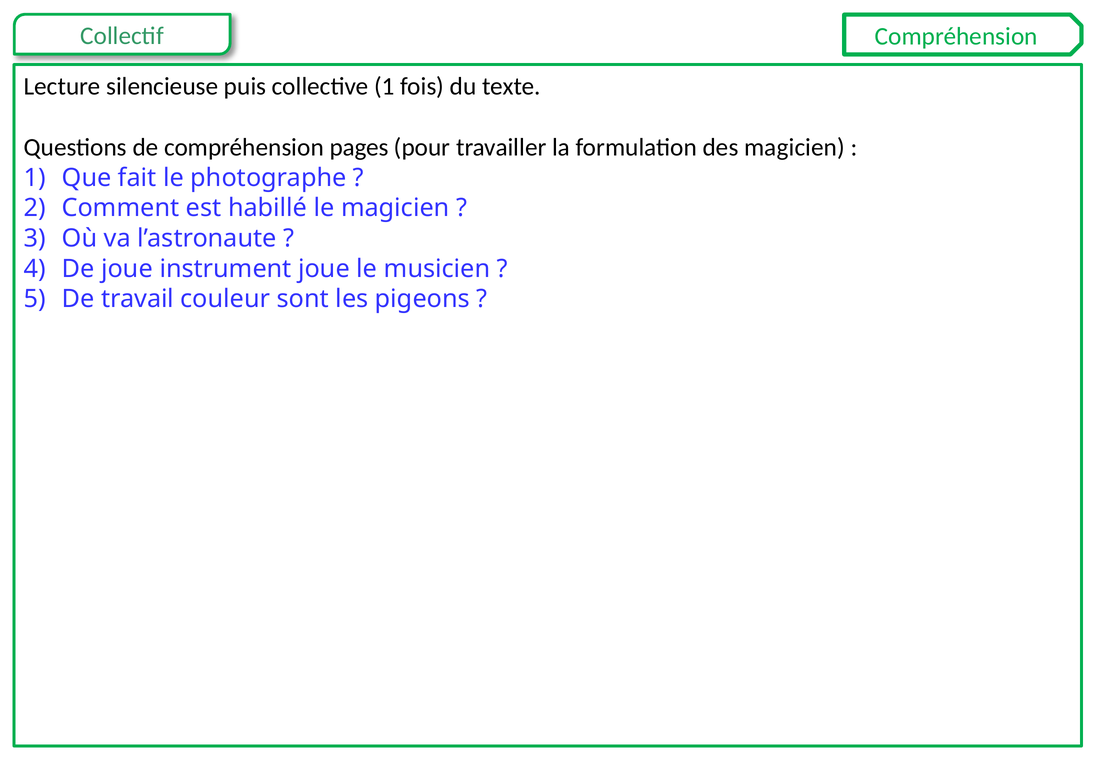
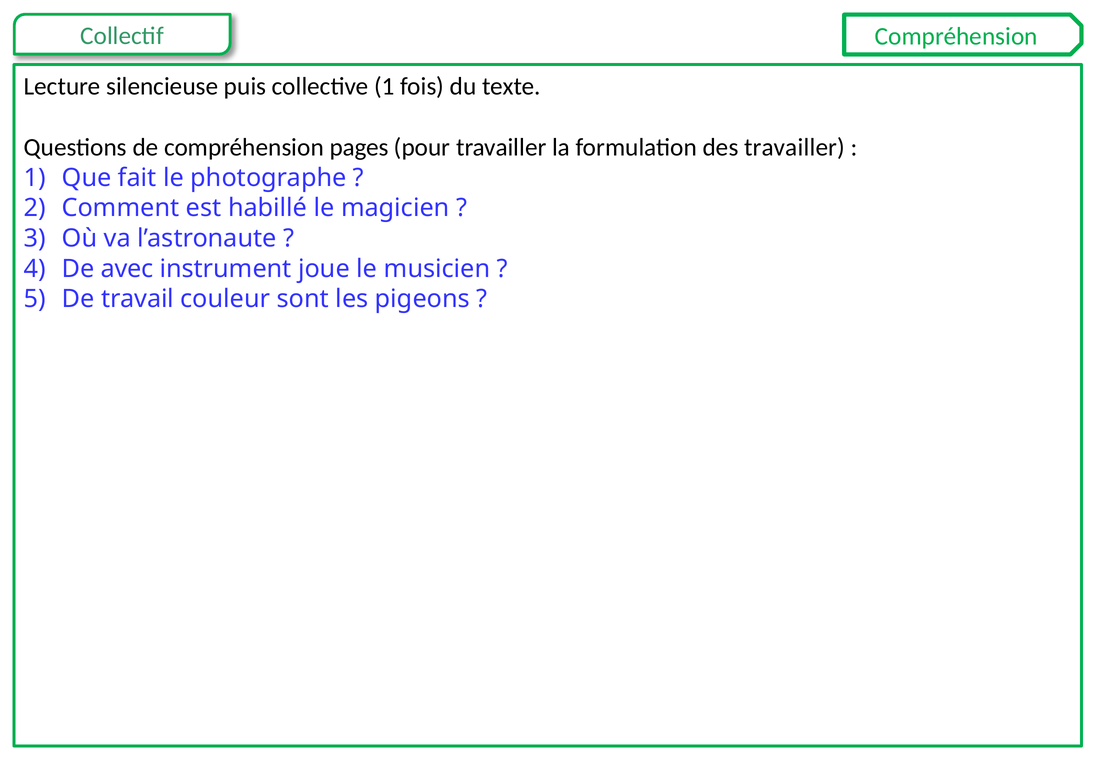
des magicien: magicien -> travailler (795, 147)
De joue: joue -> avec (127, 269)
